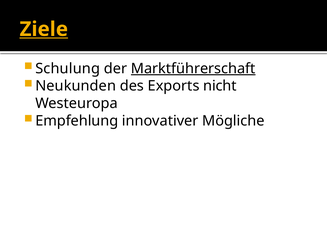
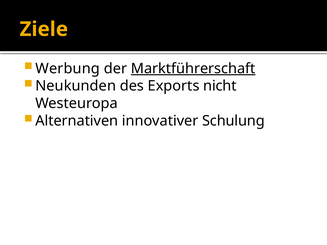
Ziele underline: present -> none (44, 29)
Schulung: Schulung -> Werbung (68, 69)
Empfehlung: Empfehlung -> Alternativen (77, 121)
Mögliche: Mögliche -> Schulung (233, 121)
